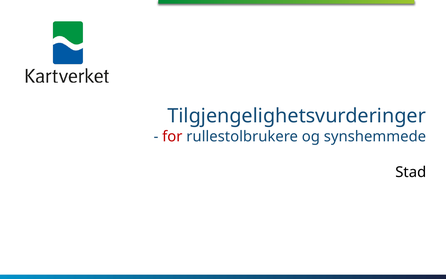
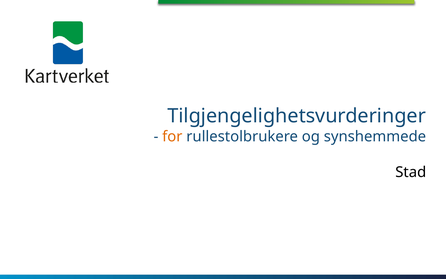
for colour: red -> orange (172, 136)
